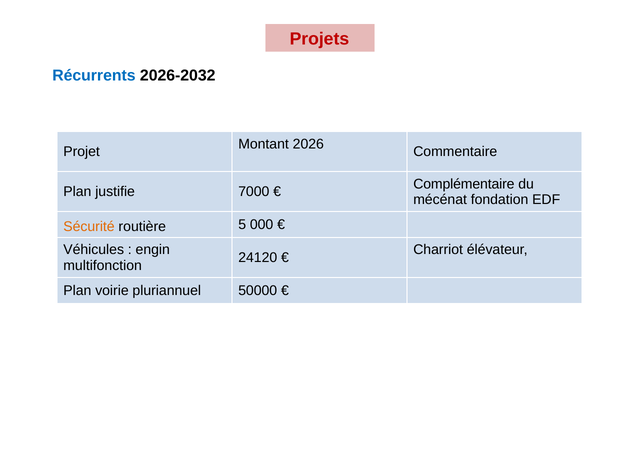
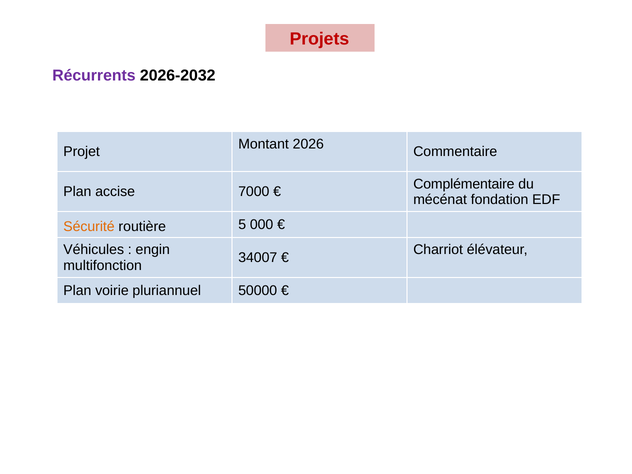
Récurrents colour: blue -> purple (94, 76)
justifie: justifie -> accise (115, 192)
24120: 24120 -> 34007 (258, 258)
